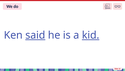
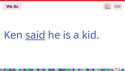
kid underline: present -> none (91, 35)
